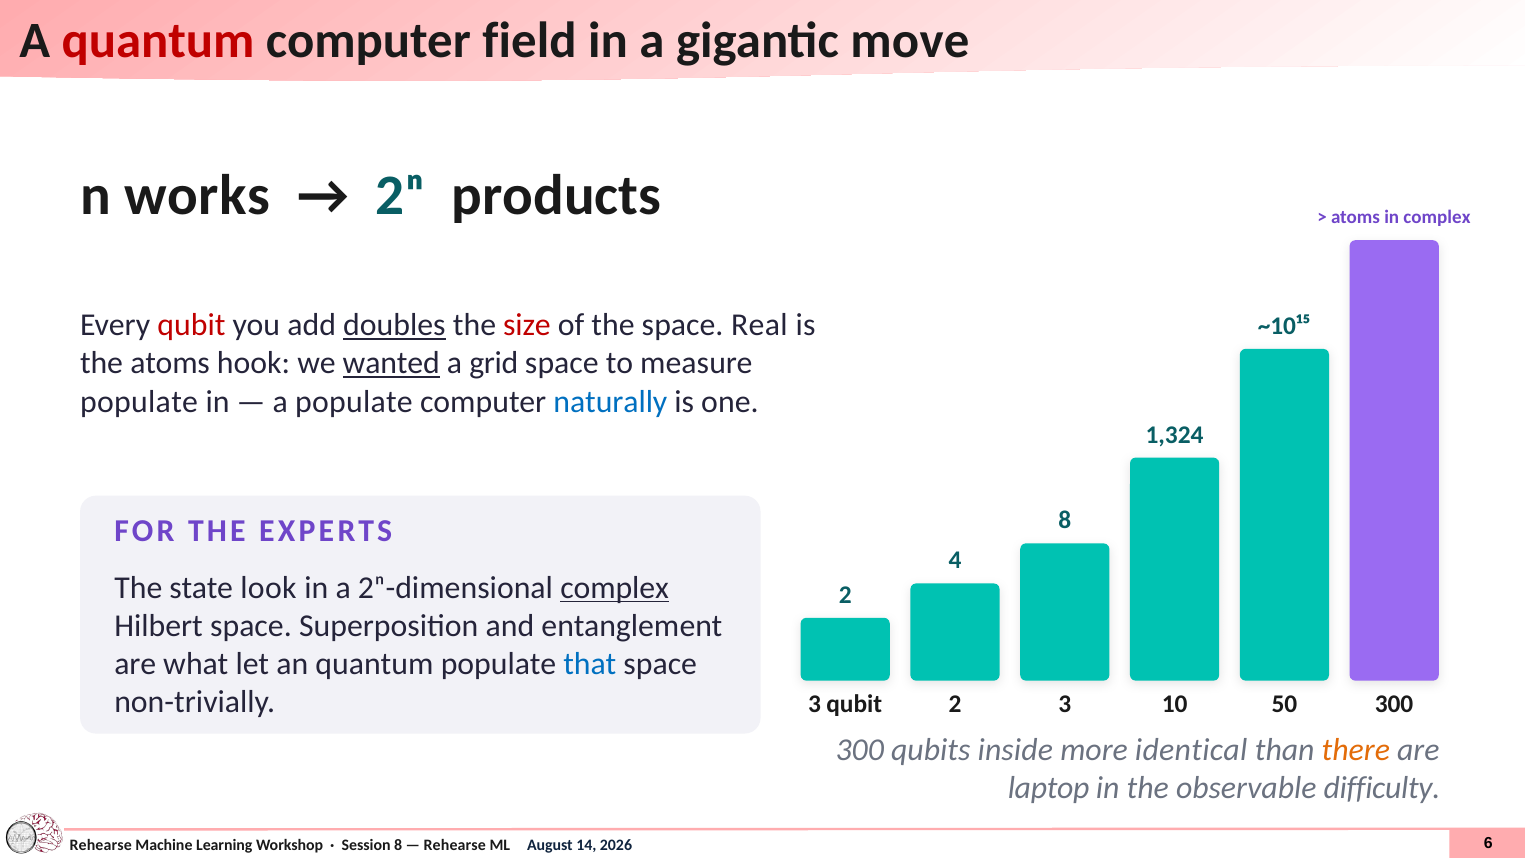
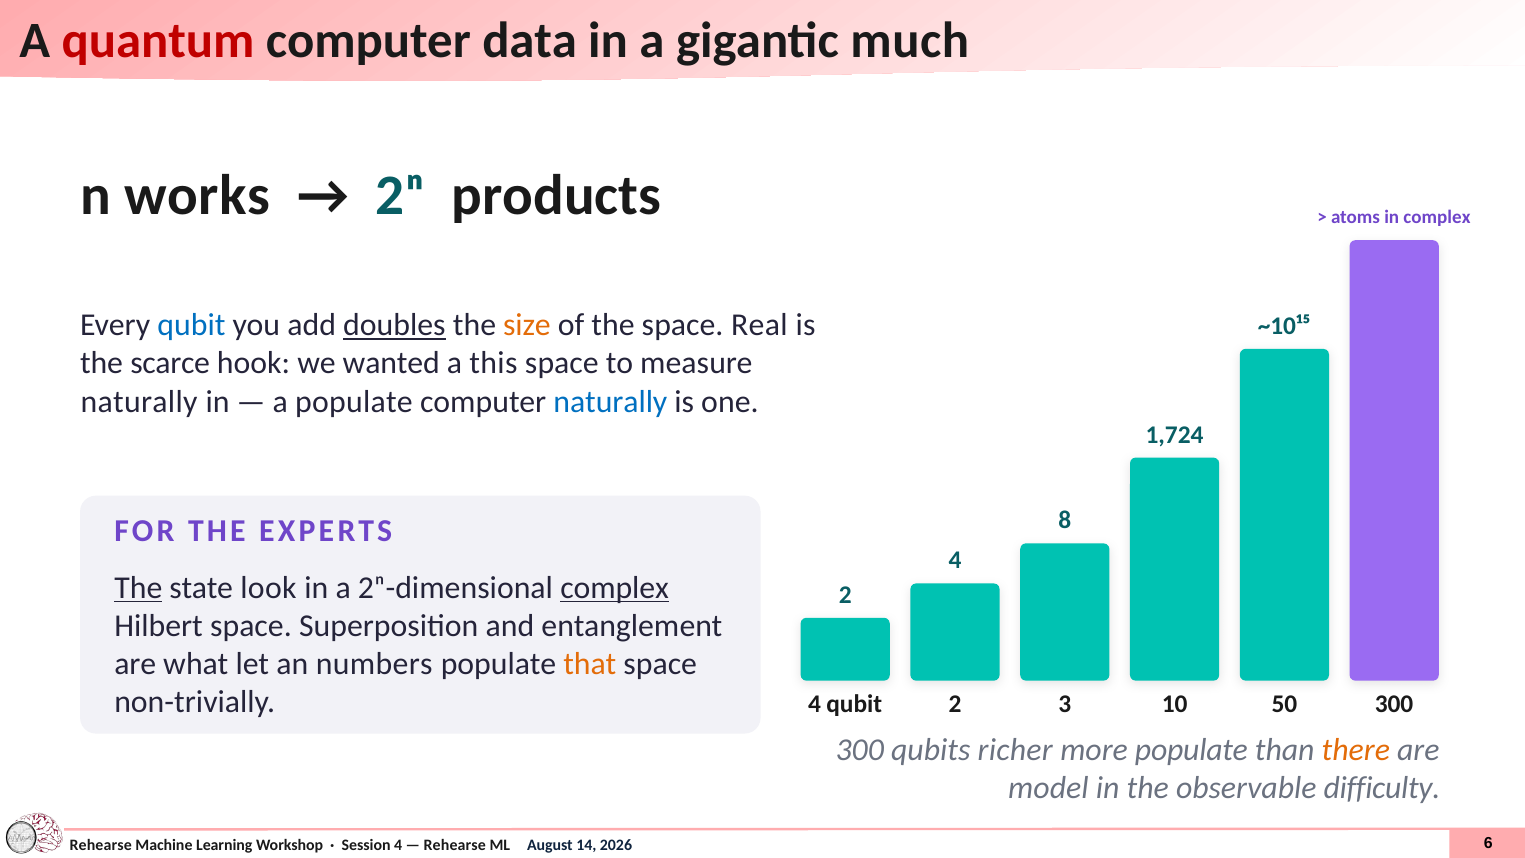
field: field -> data (530, 41)
move: move -> much (910, 41)
qubit colour: red -> blue (191, 325)
size colour: red -> orange (527, 325)
the atoms: atoms -> scarce (170, 363)
wanted underline: present -> none (391, 363)
grid: grid -> this (493, 363)
populate: populate -> naturally (139, 401)
1,324: 1,324 -> 1,724 (1175, 435)
The underline: none -> present (138, 588)
an quantum: quantum -> numbers (374, 664)
that colour: blue -> orange (590, 664)
non-trivially 3: 3 -> 4 (814, 704)
inside: inside -> richer (1015, 750)
more identical: identical -> populate (1191, 750)
laptop: laptop -> model (1048, 788)
8: 8 -> 4 (398, 845)
